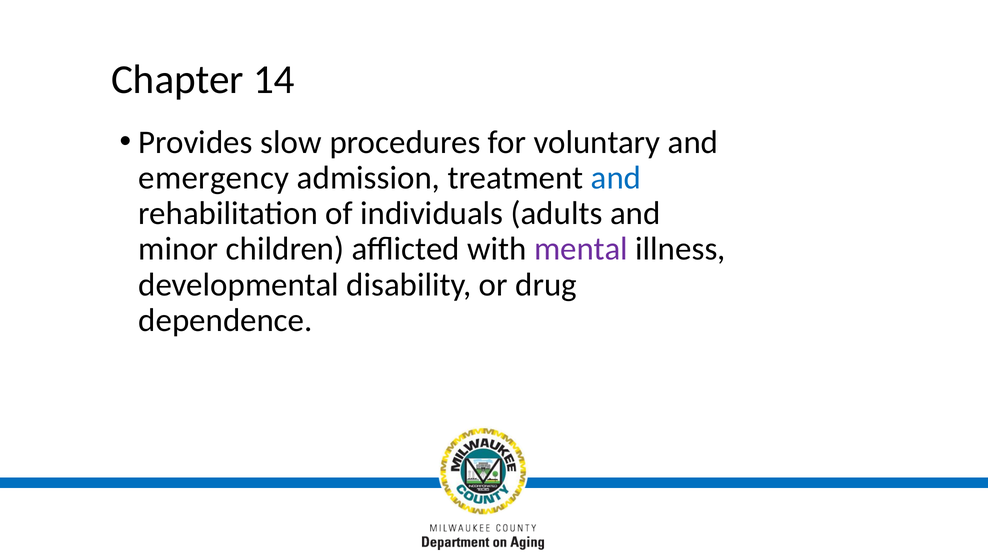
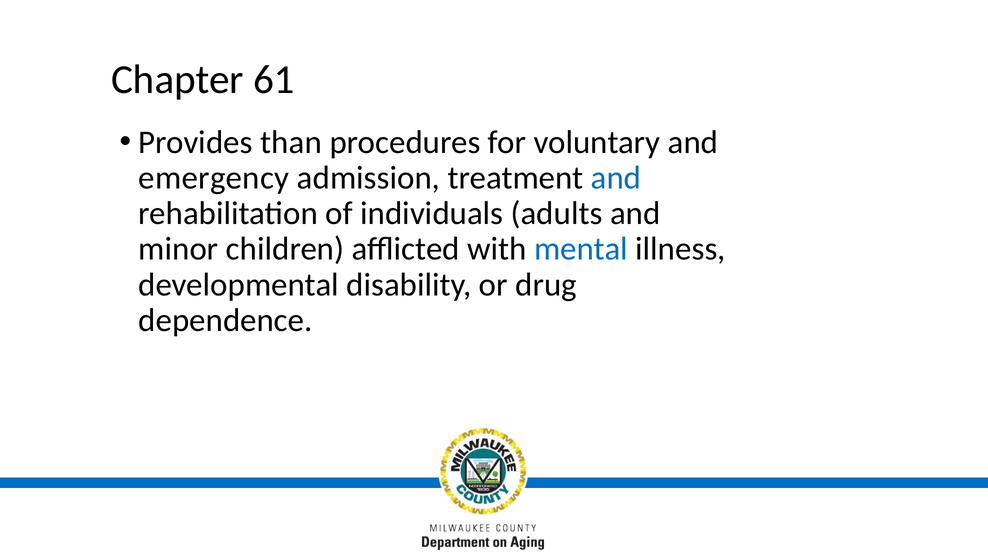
14: 14 -> 61 (274, 80)
slow: slow -> than (291, 142)
mental colour: purple -> blue (581, 249)
